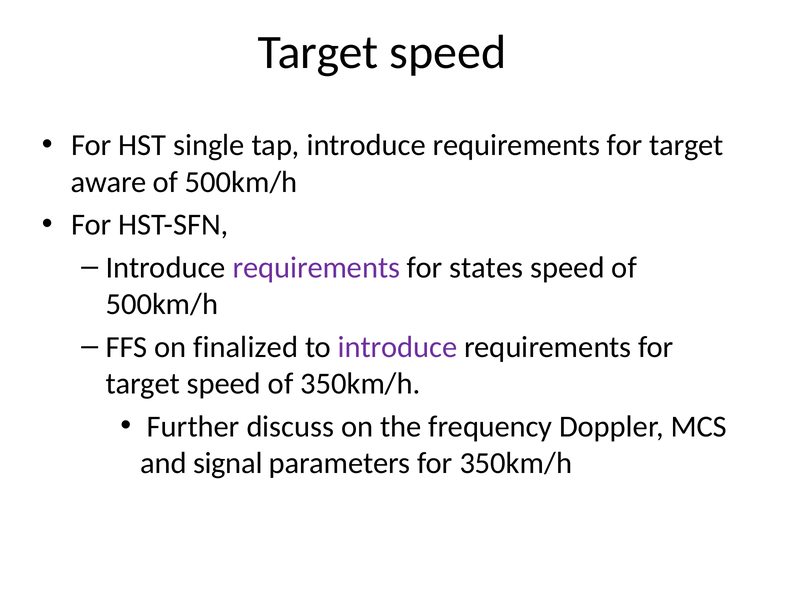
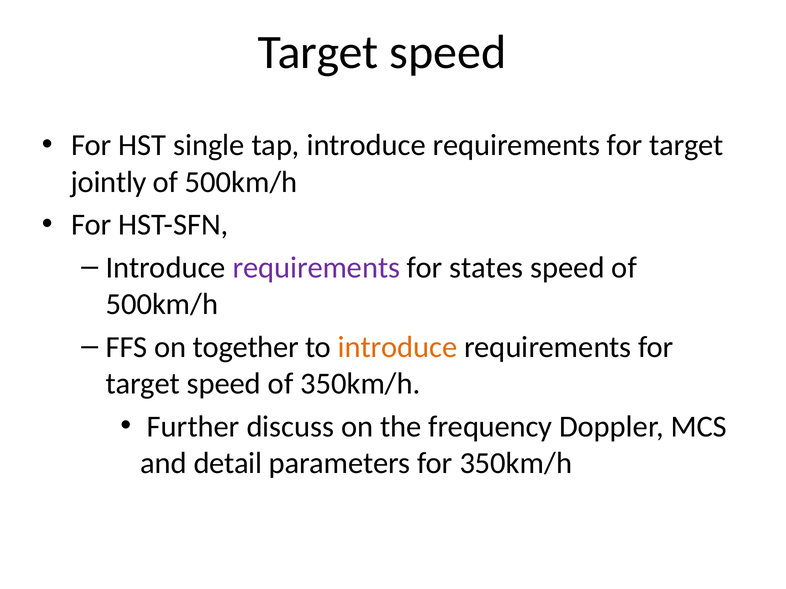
aware: aware -> jointly (109, 182)
finalized: finalized -> together (246, 347)
introduce colour: purple -> orange (398, 347)
signal: signal -> detail (228, 464)
